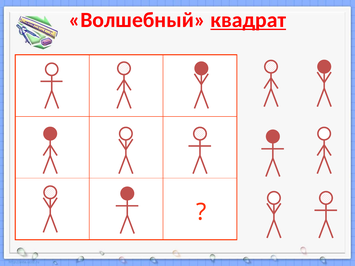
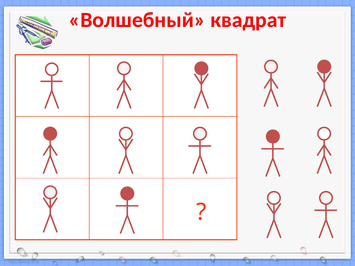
квадрат underline: present -> none (248, 20)
